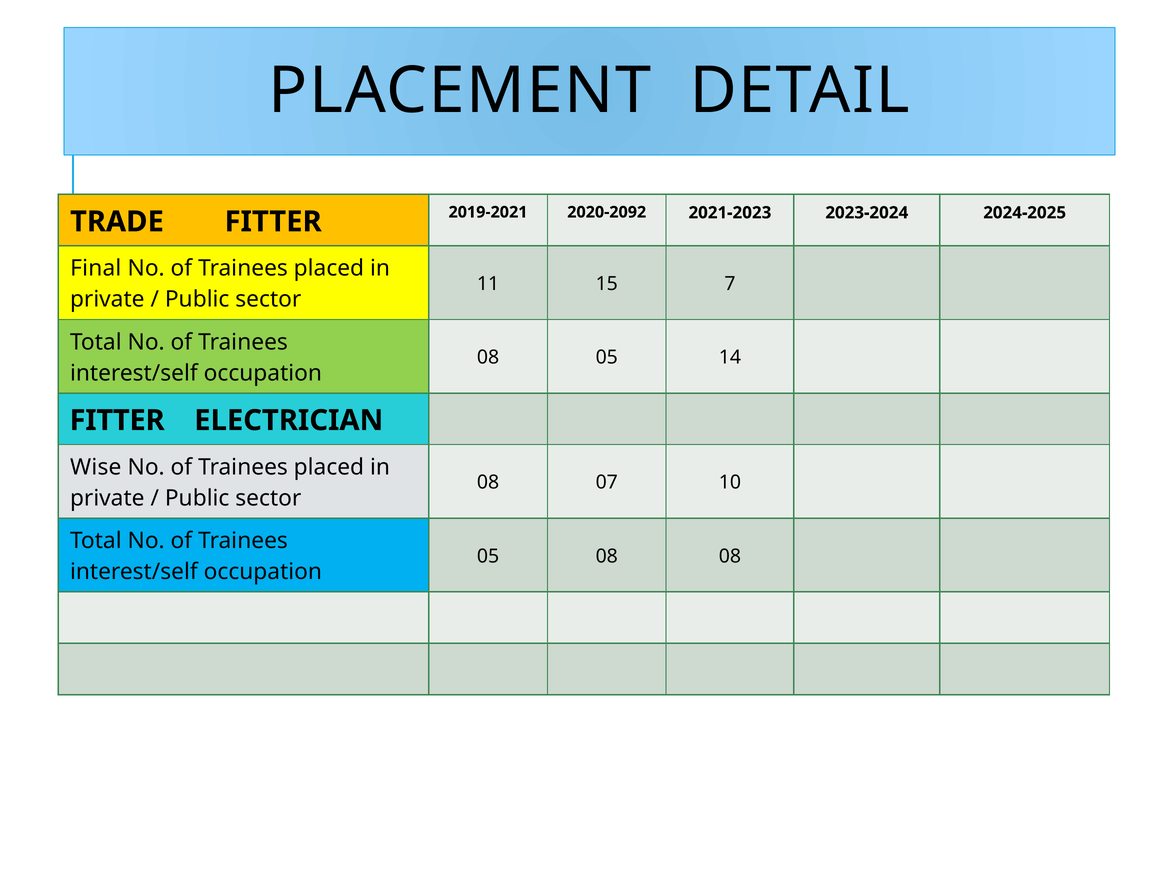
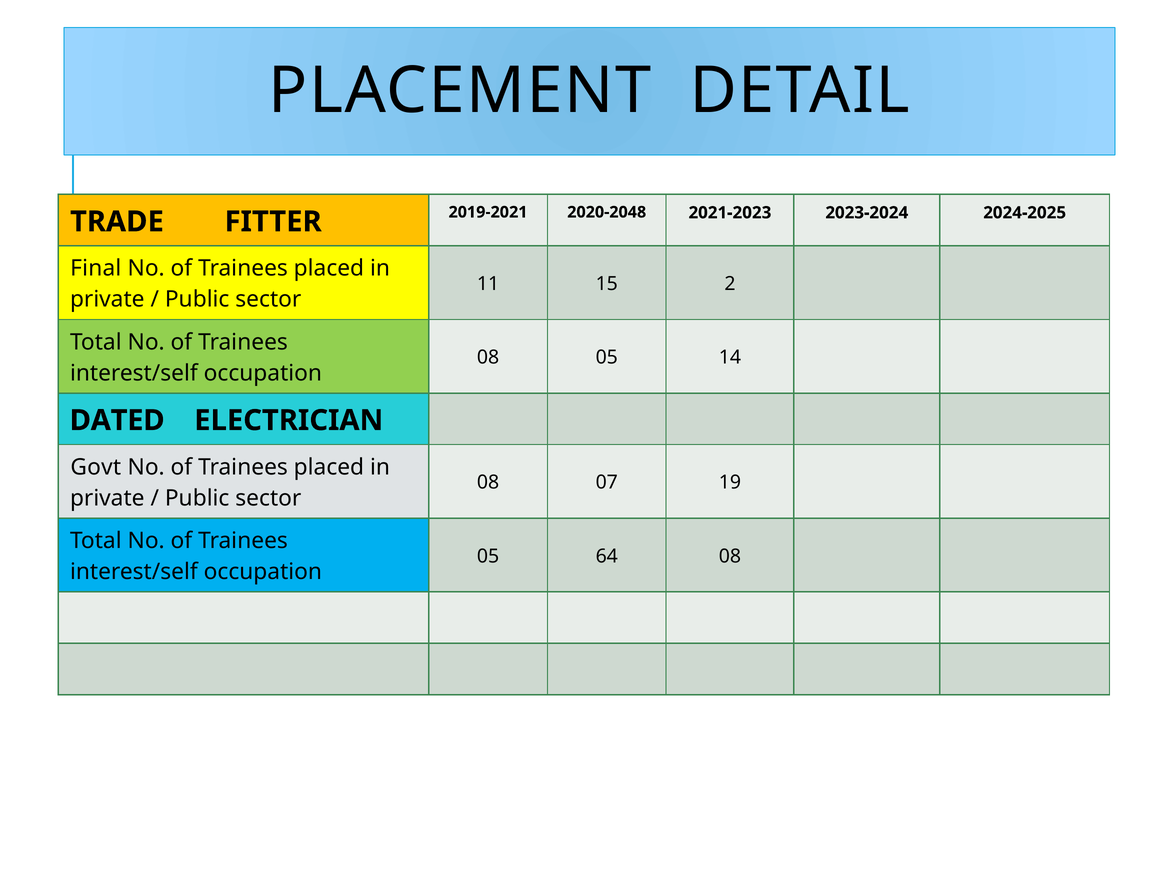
2020-2092: 2020-2092 -> 2020-2048 (607, 212)
7: 7 -> 2 (730, 284)
FITTER: FITTER -> DATED (117, 420)
Wise: Wise -> Govt (96, 467)
10: 10 -> 19 (730, 482)
05 08: 08 -> 64 (607, 556)
